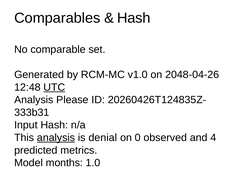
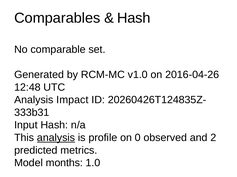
2048-04-26: 2048-04-26 -> 2016-04-26 (192, 75)
UTC underline: present -> none (54, 88)
Please: Please -> Impact (72, 100)
denial: denial -> profile (103, 138)
4: 4 -> 2 (213, 138)
